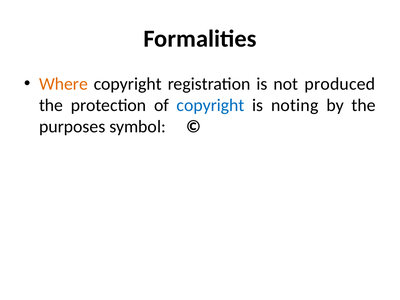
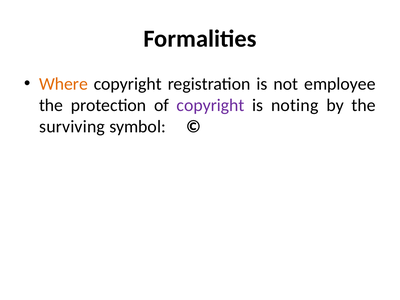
produced: produced -> employee (340, 84)
copyright colour: blue -> purple (211, 105)
purposes: purposes -> surviving (72, 127)
